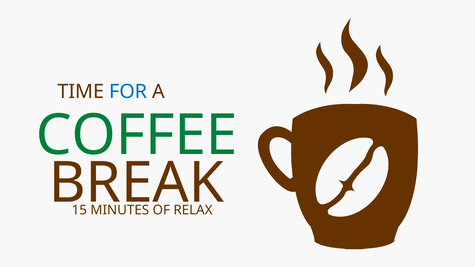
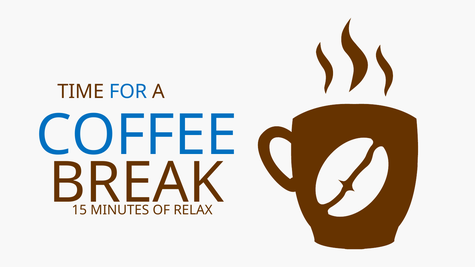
COFFEE colour: green -> blue (137, 135)
